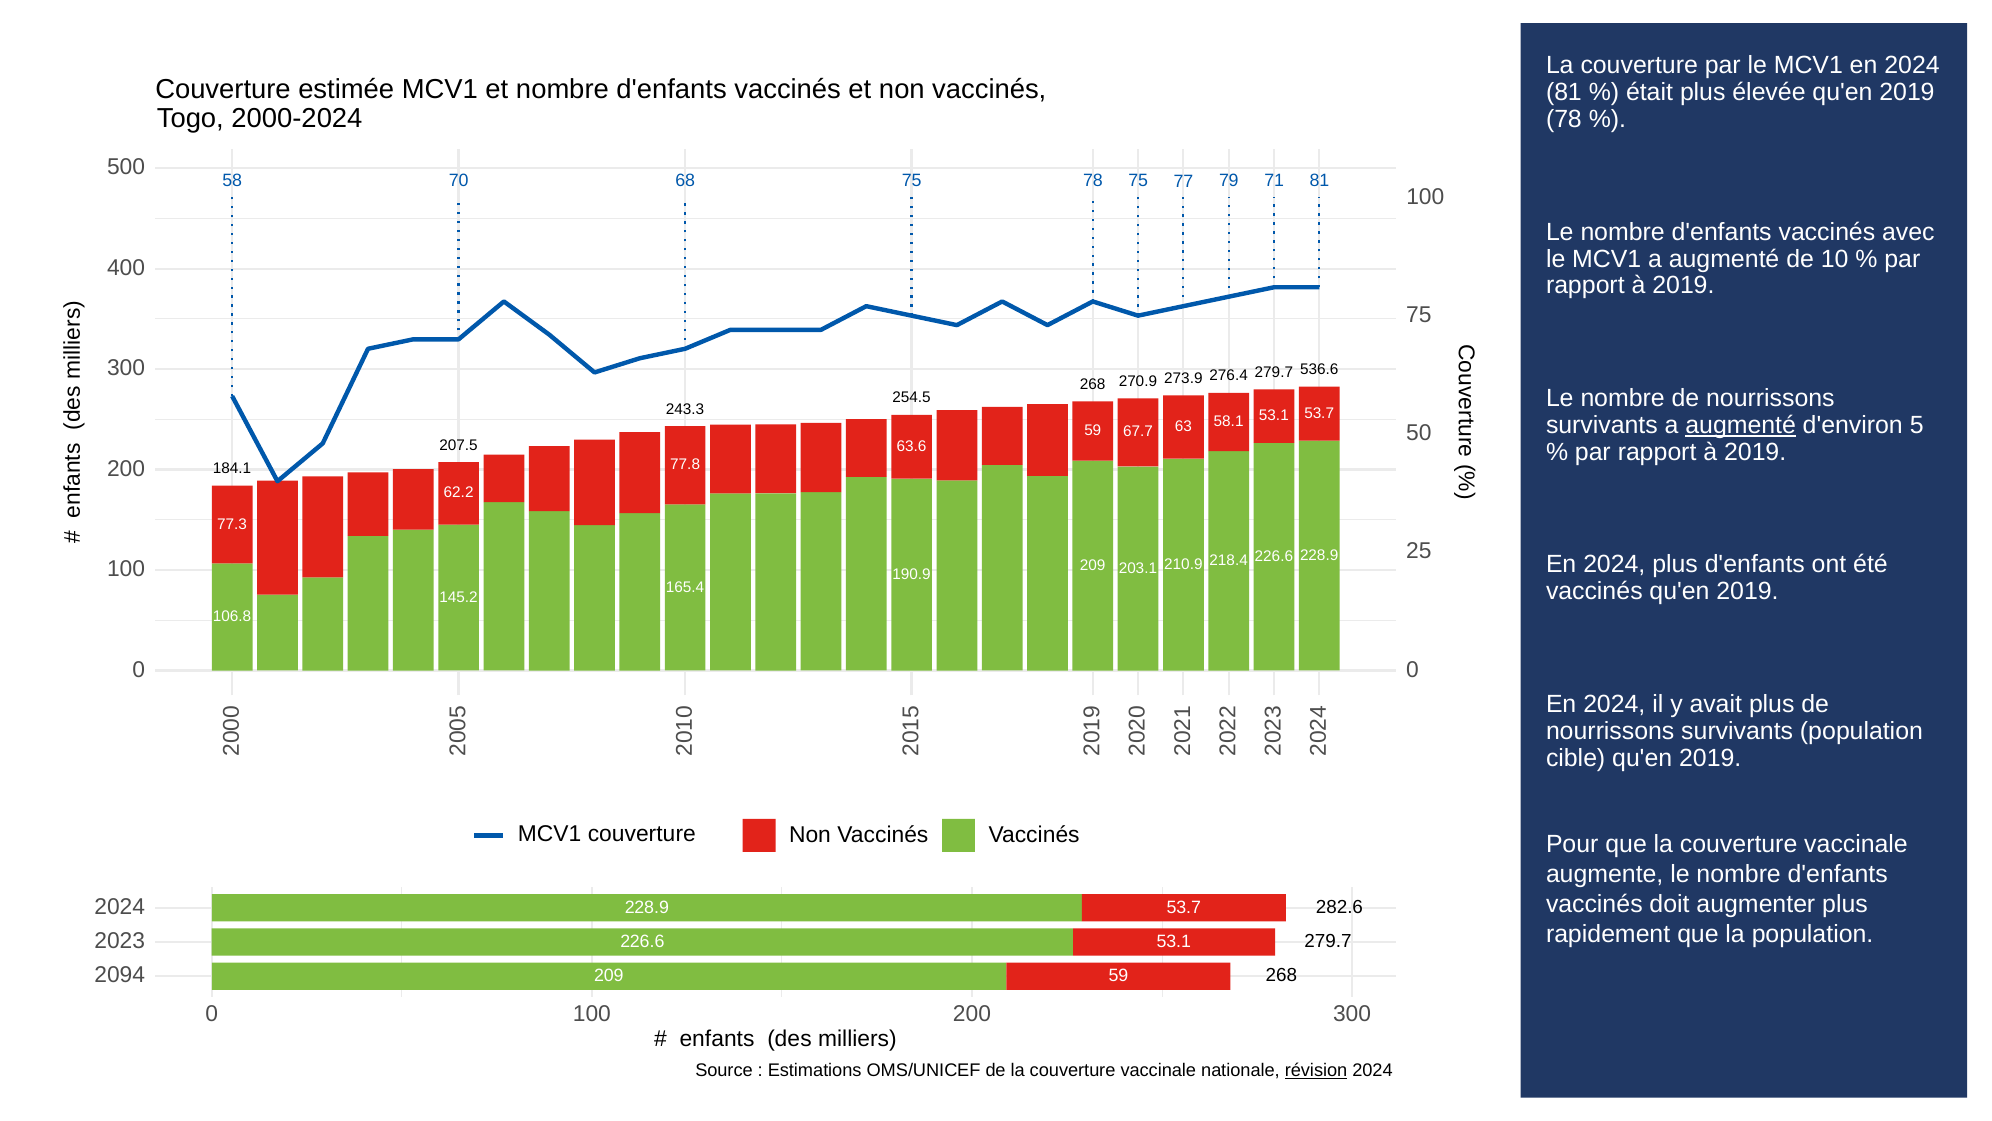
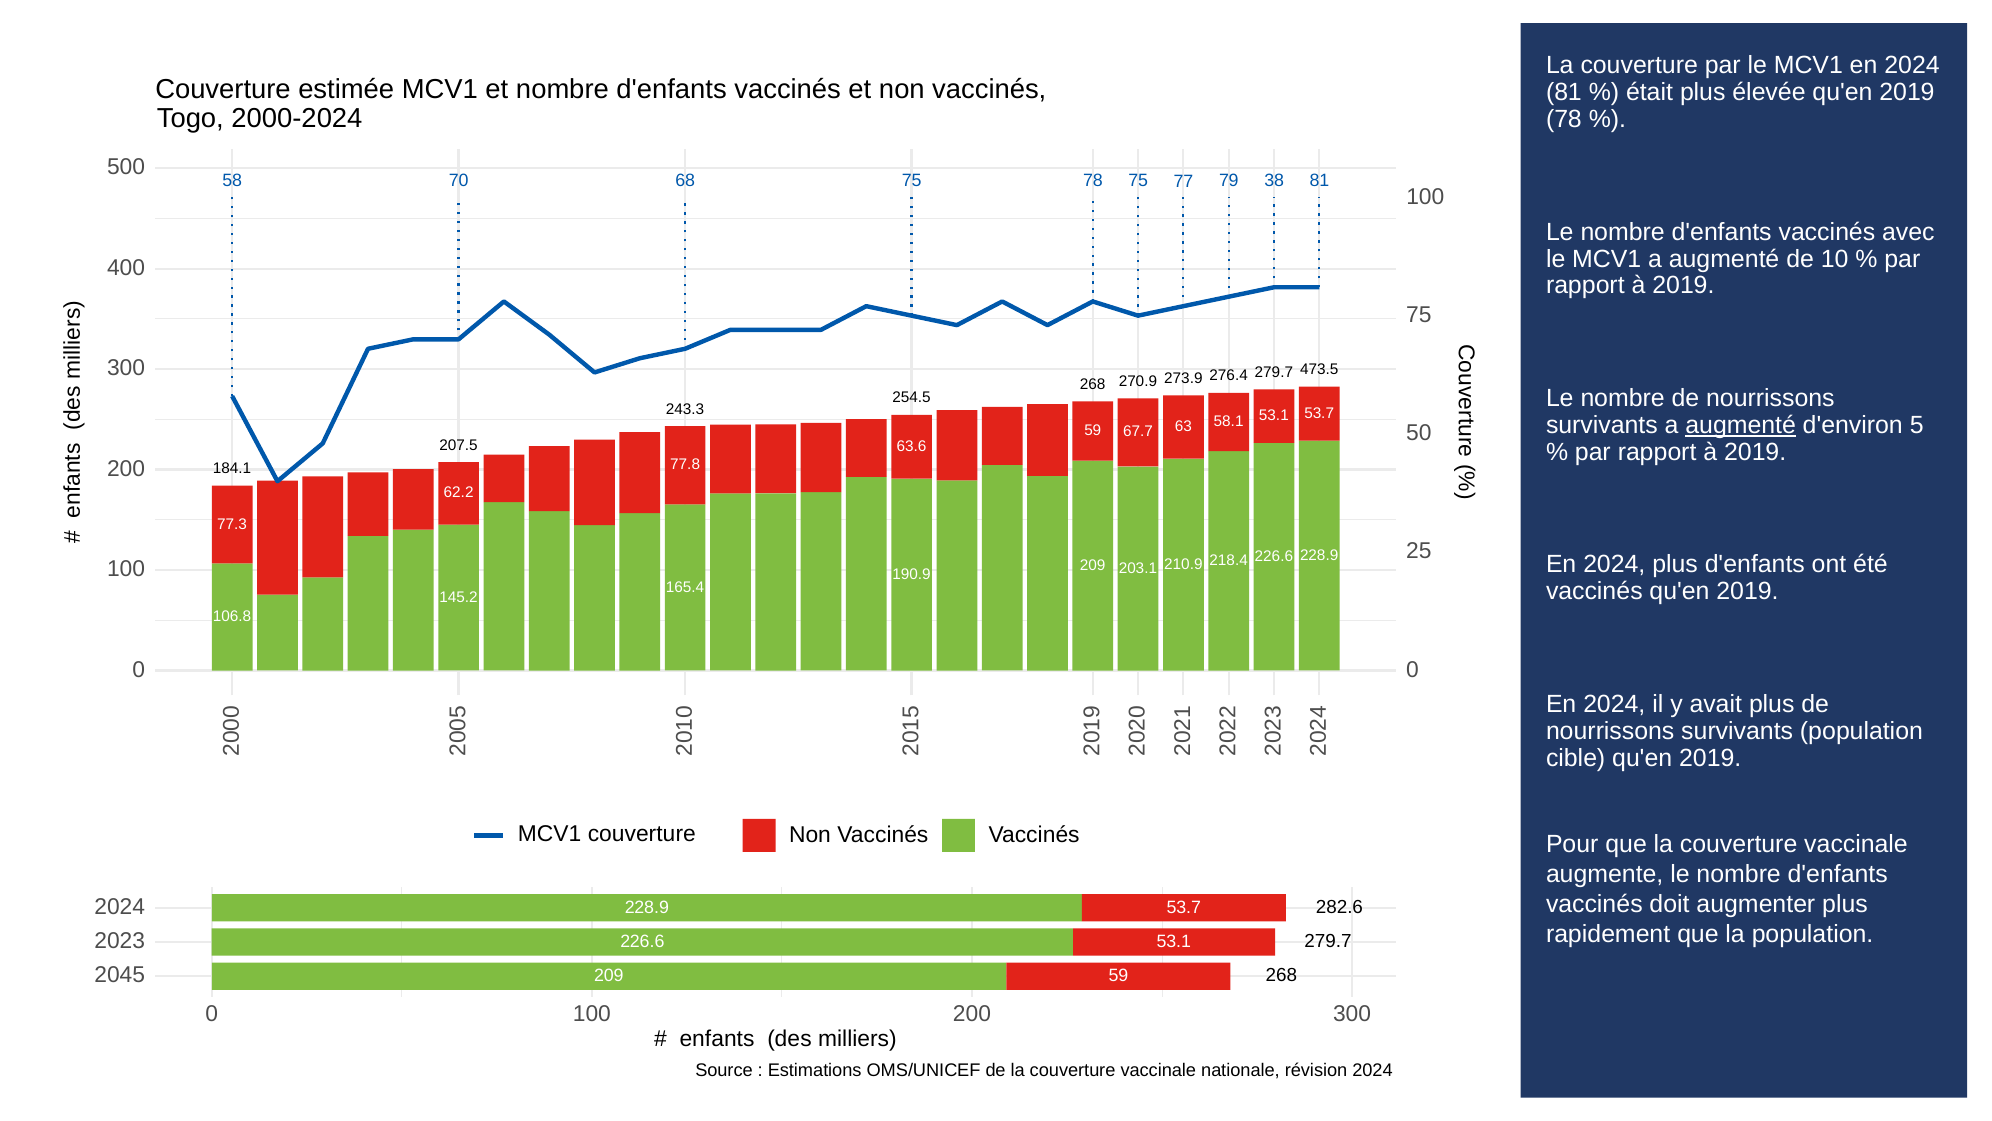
71: 71 -> 38 (1274, 181)
536.6: 536.6 -> 473.5 (1319, 369)
2094: 2094 -> 2045 (120, 975)
révision underline: present -> none (1316, 1070)
